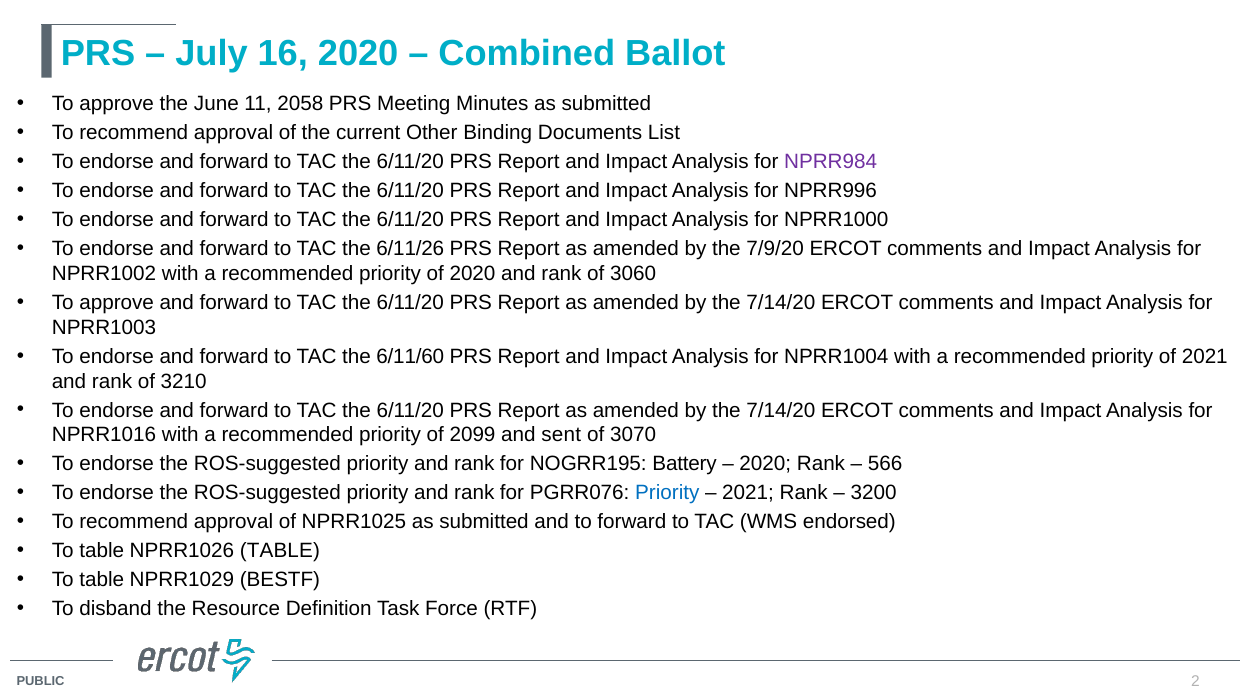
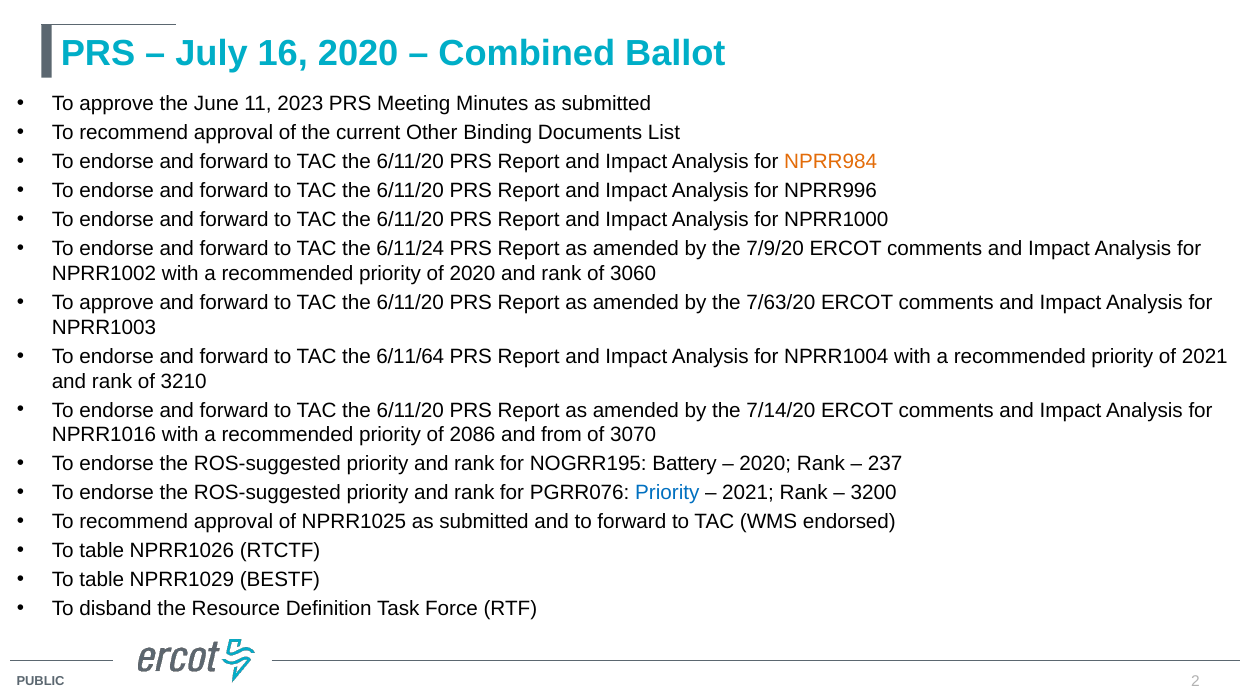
2058: 2058 -> 2023 (300, 104)
NPRR984 colour: purple -> orange (831, 162)
6/11/26: 6/11/26 -> 6/11/24 (410, 249)
7/14/20: 7/14/20 -> 7/63/20 (781, 302)
6/11/60: 6/11/60 -> 6/11/64 (410, 356)
2099: 2099 -> 2086 (473, 435)
sent: sent -> from (561, 435)
566: 566 -> 237 (885, 464)
NPRR1026 TABLE: TABLE -> RTCTF (280, 551)
